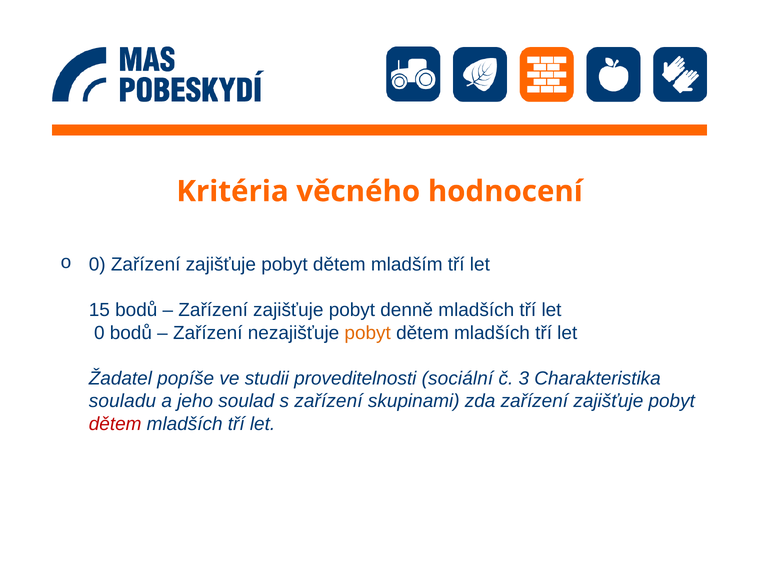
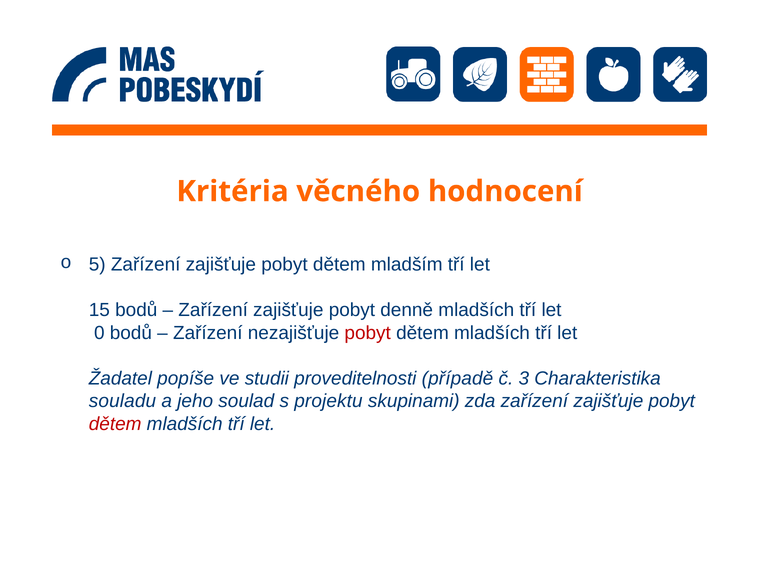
0: 0 -> 5 (97, 265)
pobyt colour: orange -> red (368, 333)
sociální: sociální -> případě (457, 379)
s zařízení: zařízení -> projektu (328, 401)
